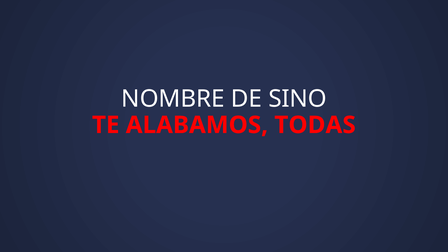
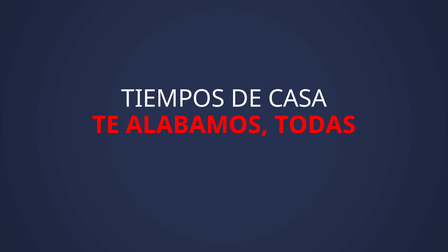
NOMBRE: NOMBRE -> TIEMPOS (173, 99)
SINO: SINO -> CASA (298, 99)
